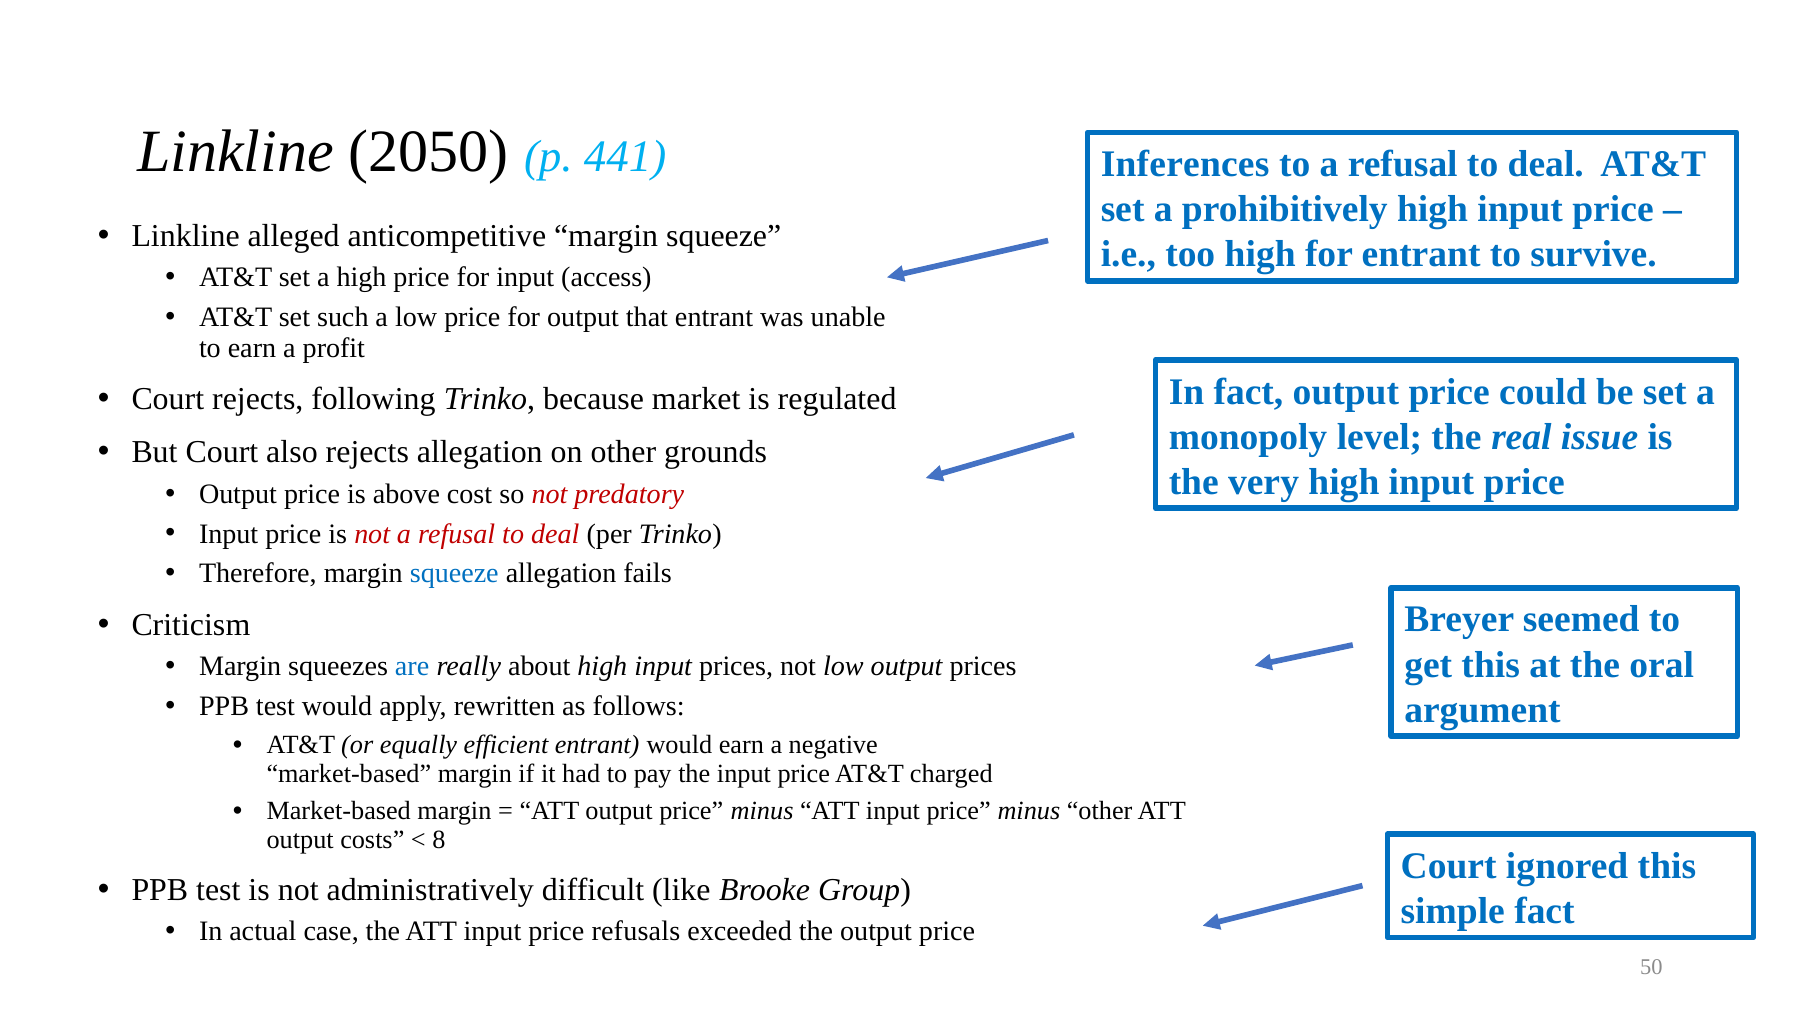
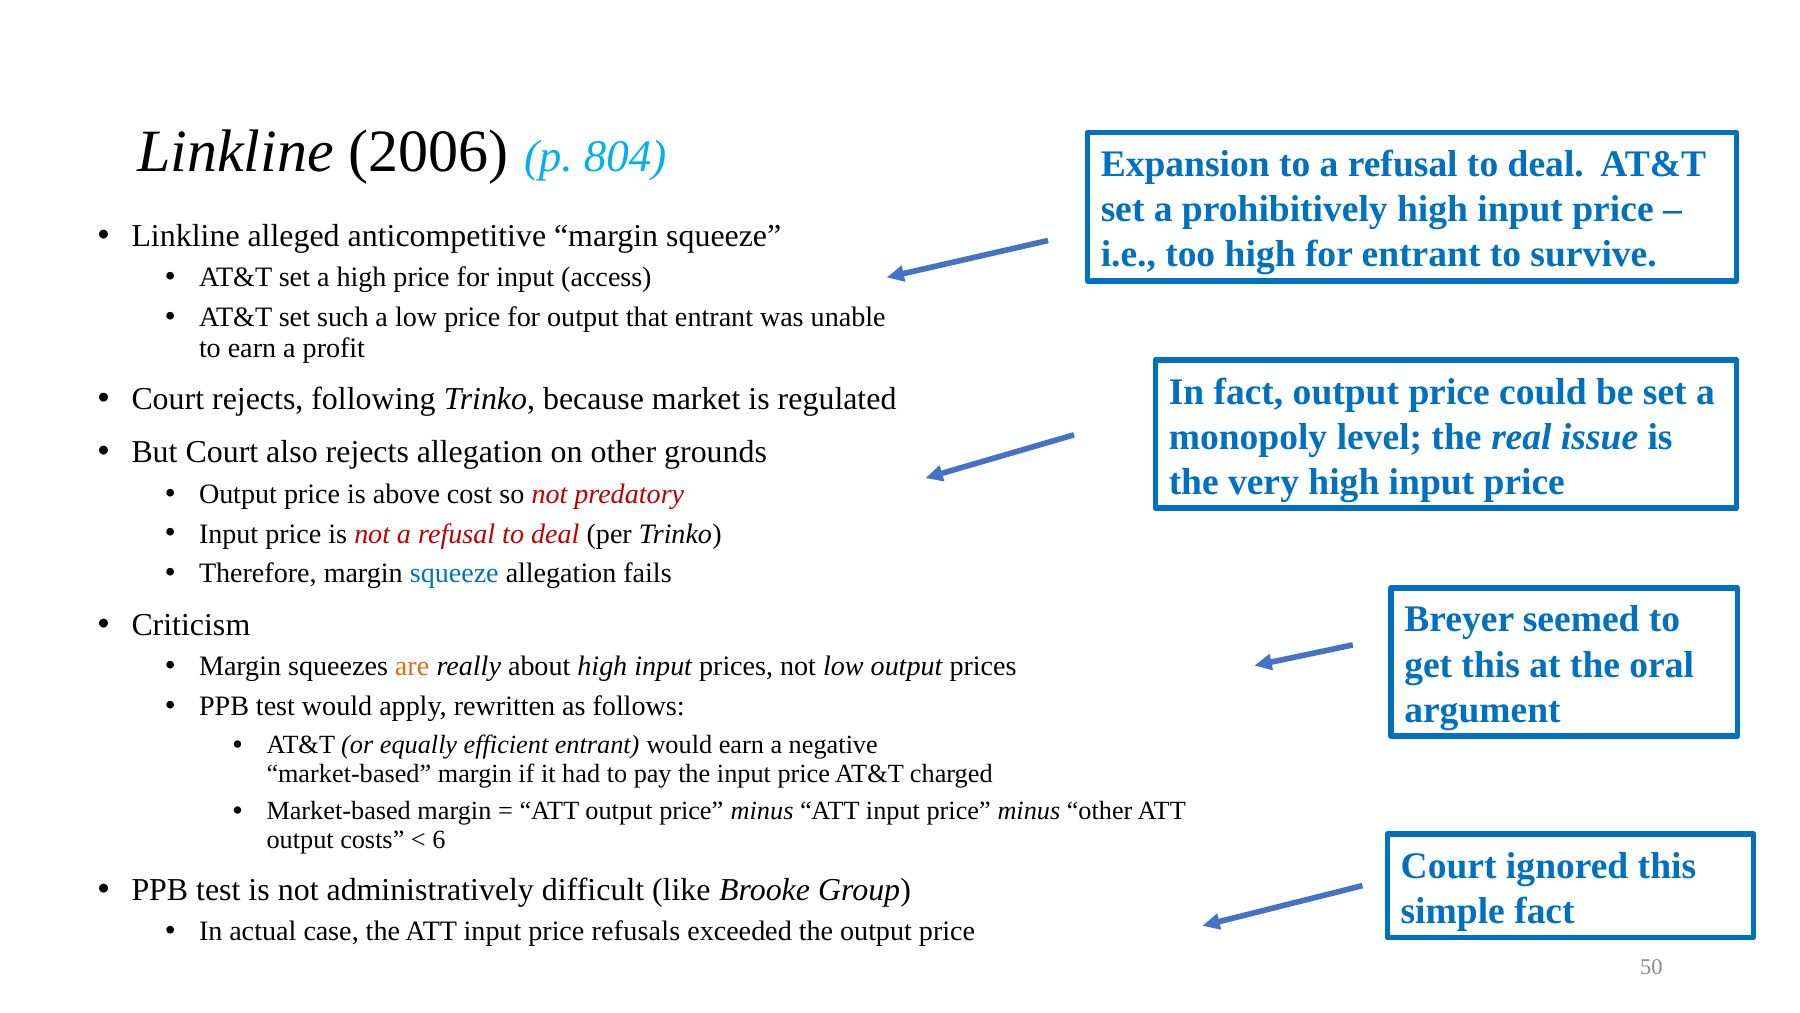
2050: 2050 -> 2006 (429, 151)
441: 441 -> 804 (625, 156)
Inferences: Inferences -> Expansion (1185, 164)
are colour: blue -> orange (412, 666)
8: 8 -> 6 (439, 839)
